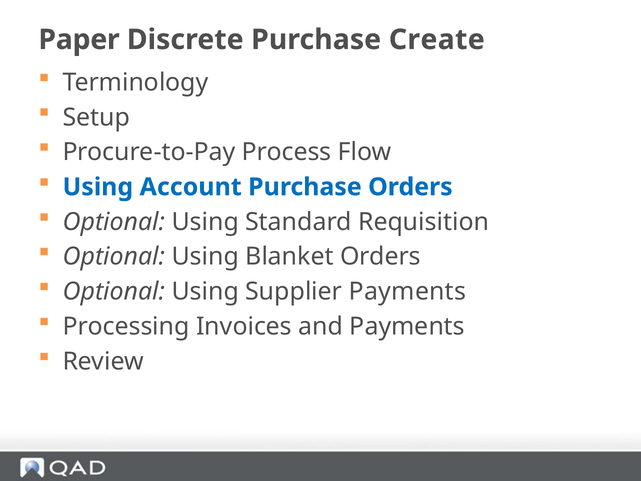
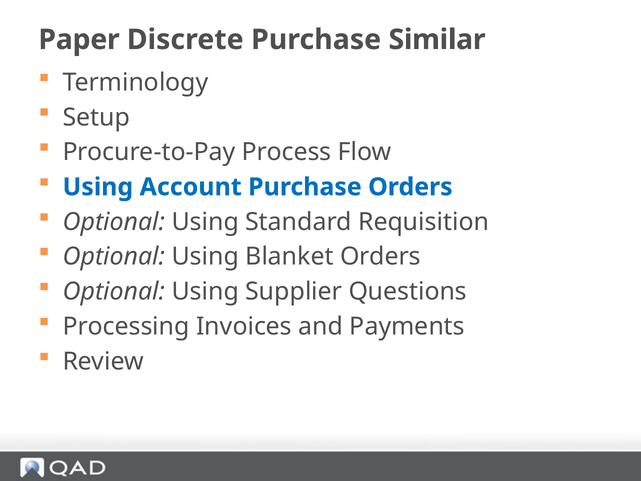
Create: Create -> Similar (437, 40)
Supplier Payments: Payments -> Questions (408, 291)
